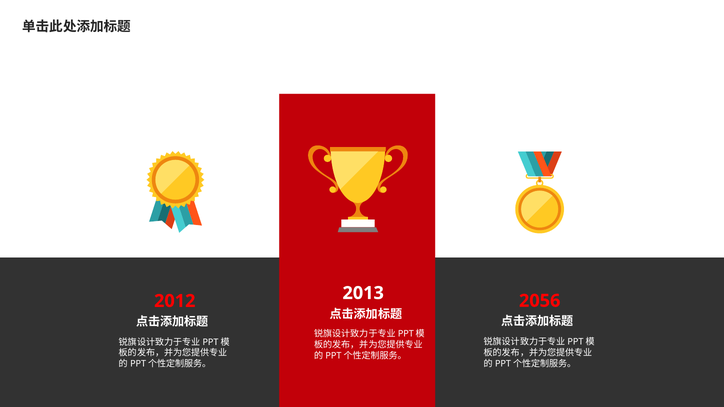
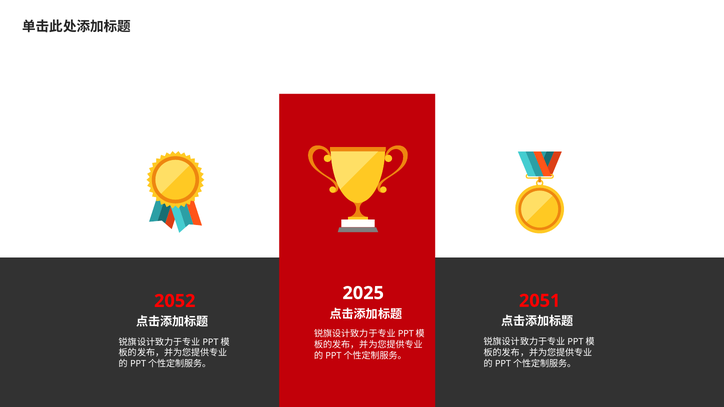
2013: 2013 -> 2025 (363, 293)
2056: 2056 -> 2051 (540, 301)
2012: 2012 -> 2052 (175, 301)
